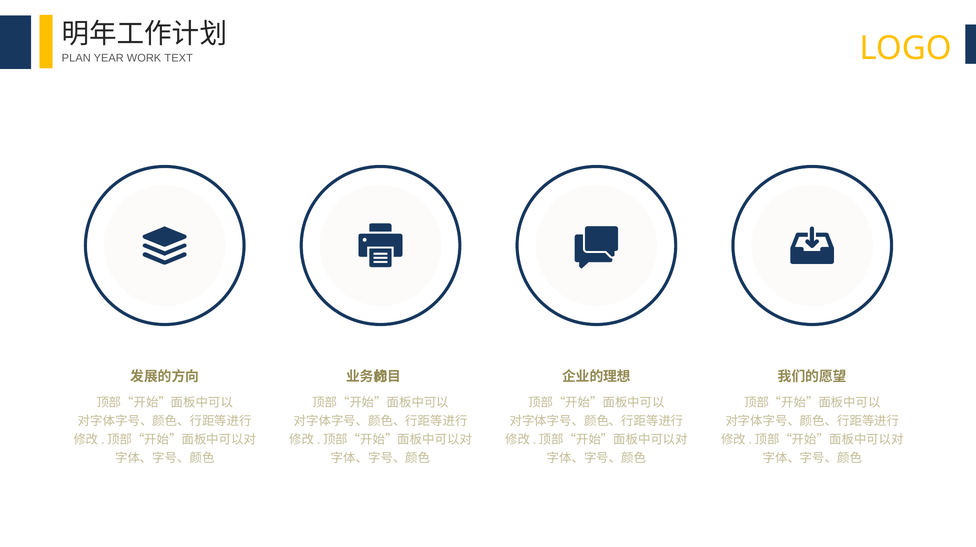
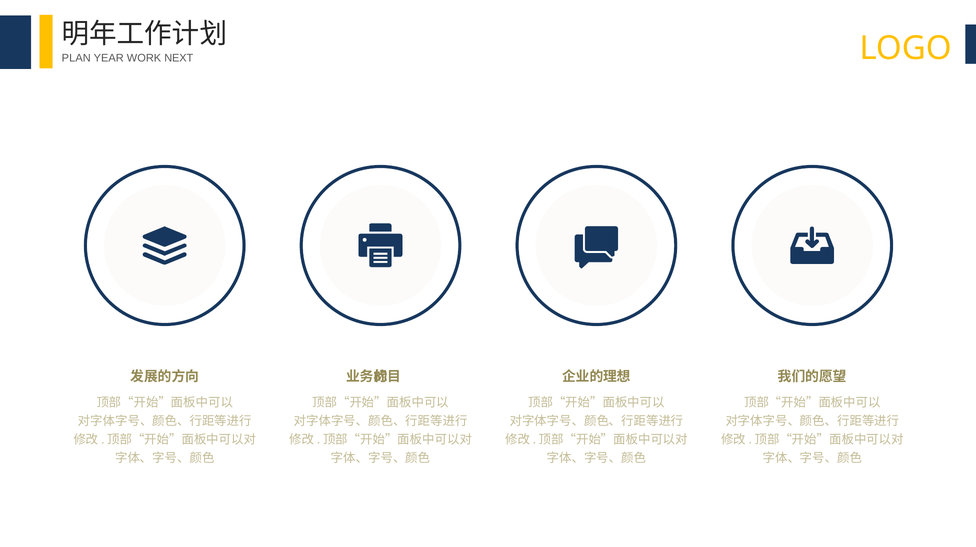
TEXT: TEXT -> NEXT (179, 58)
